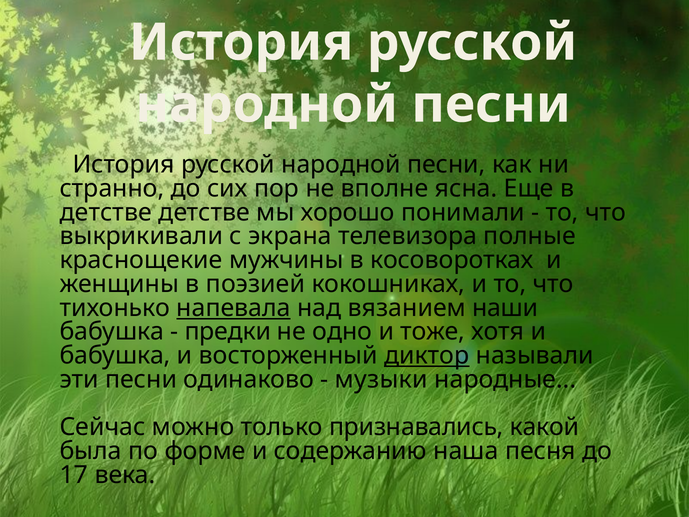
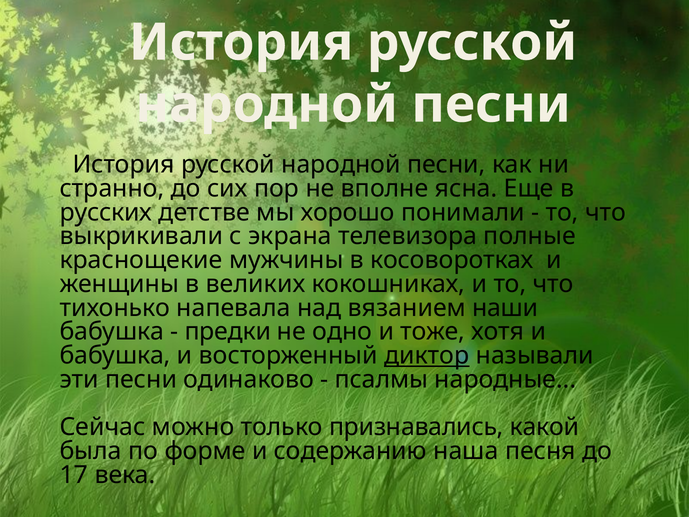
детстве: детстве -> русских (106, 212)
поэзией: поэзией -> великих (256, 284)
напевала underline: present -> none (234, 308)
музыки: музыки -> псалмы (381, 379)
